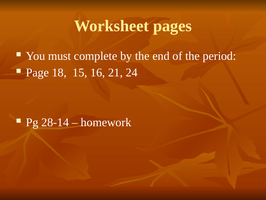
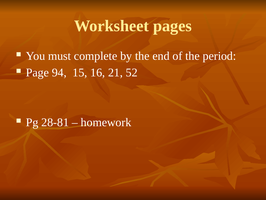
18: 18 -> 94 (59, 72)
24: 24 -> 52 (132, 72)
28-14: 28-14 -> 28-81 (55, 122)
